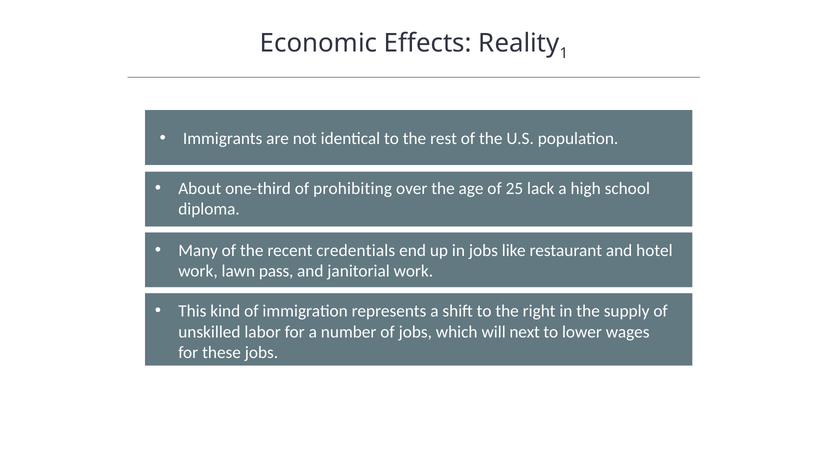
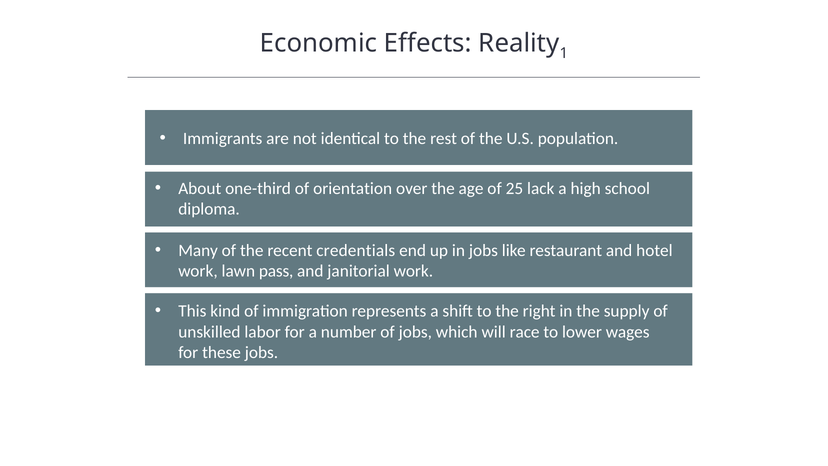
prohibiting: prohibiting -> orientation (353, 188)
next: next -> race (525, 332)
